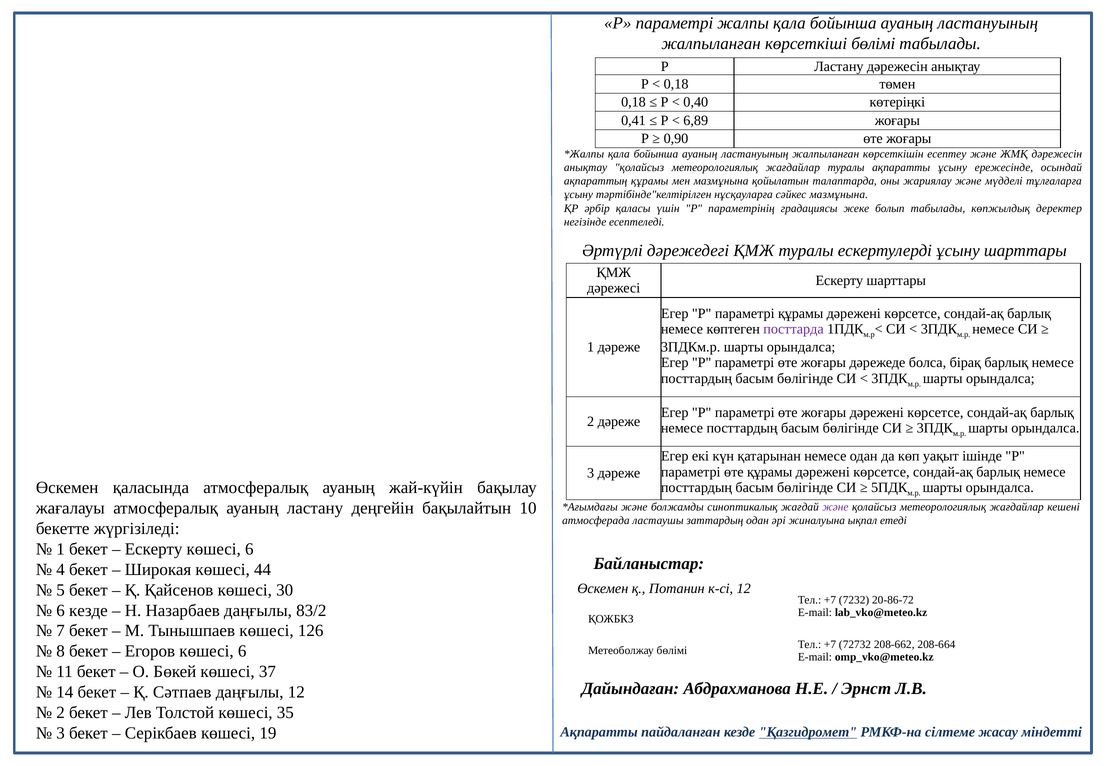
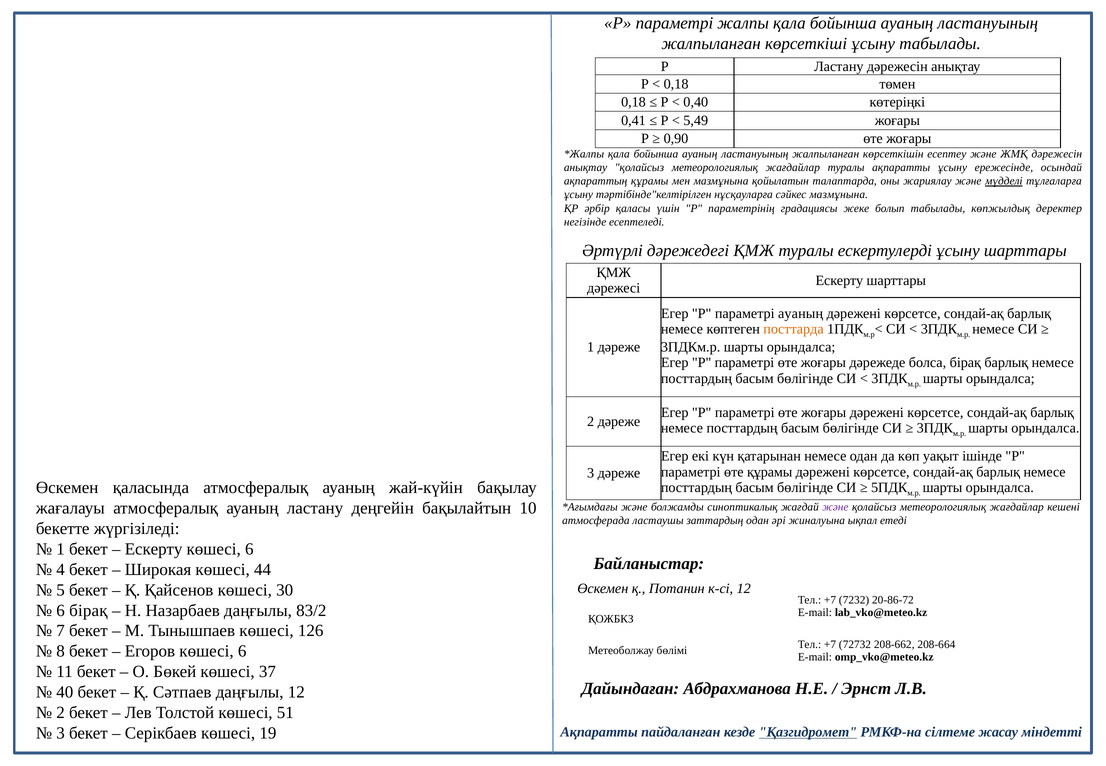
көрсеткіші бөлімі: бөлімі -> ұсыну (873, 44)
6,89: 6,89 -> 5,49 (696, 120)
мүдделі underline: none -> present (1004, 181)
параметрі құрамы: құрамы -> ауаның (801, 313)
посттарда colour: purple -> orange (794, 329)
6 кезде: кезде -> бірақ (88, 610)
14: 14 -> 40 (65, 692)
35: 35 -> 51 (285, 712)
